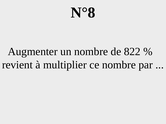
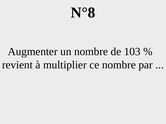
822: 822 -> 103 (132, 52)
